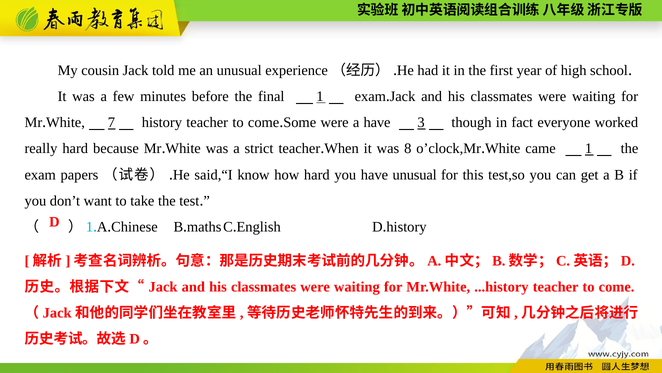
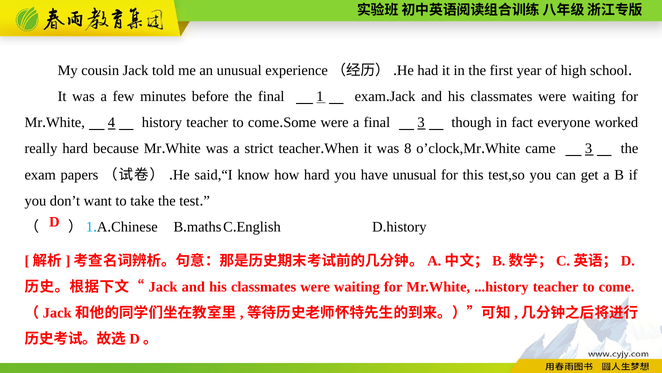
7: 7 -> 4 (111, 122)
a have: have -> final (377, 122)
came 1: 1 -> 3 (589, 148)
